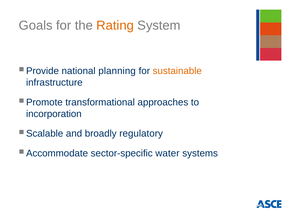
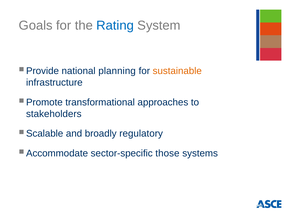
Rating colour: orange -> blue (115, 26)
incorporation: incorporation -> stakeholders (54, 114)
water: water -> those (167, 153)
